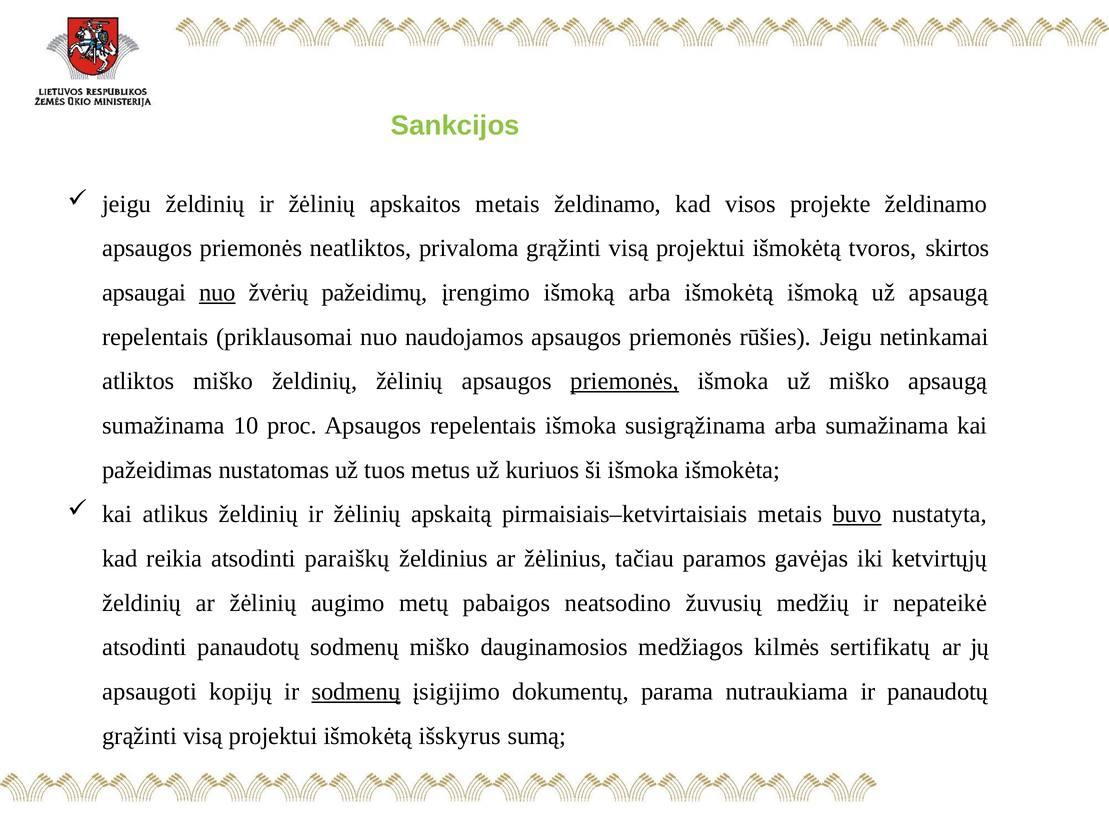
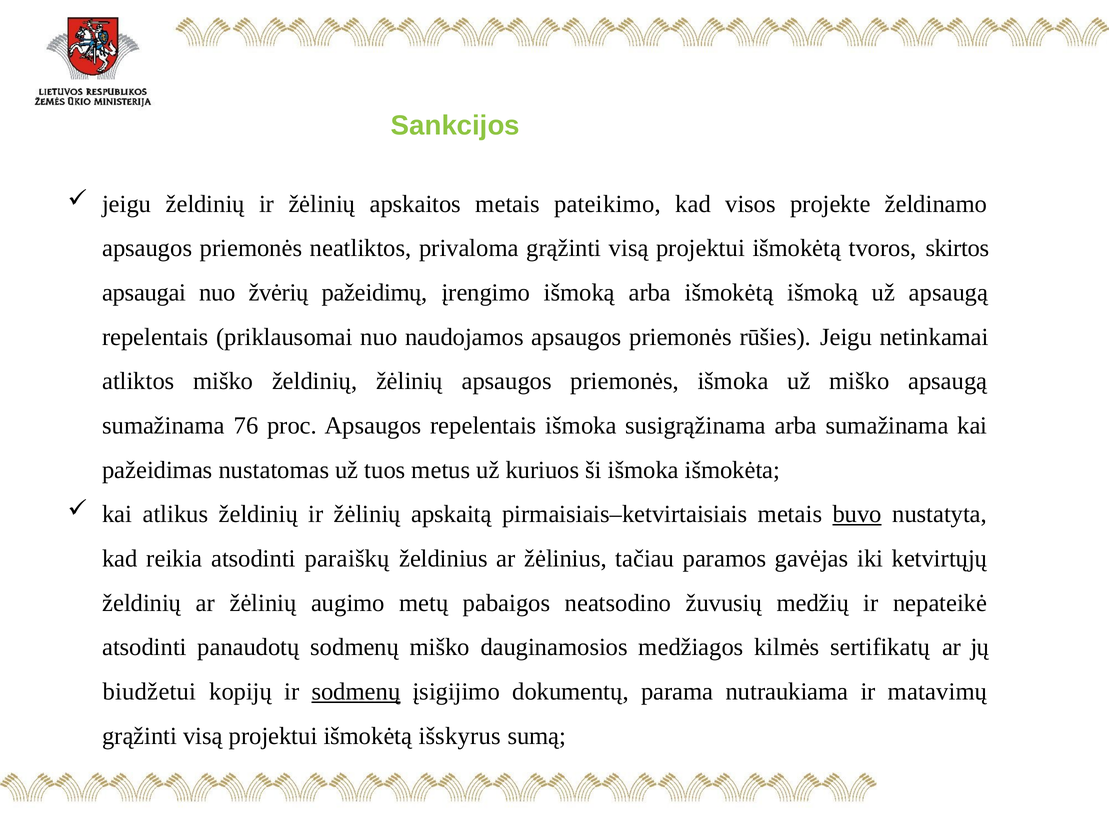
metais želdinamo: želdinamo -> pateikimo (607, 204)
nuo underline: present -> none (217, 293)
priemonės underline: present -> none (625, 381)
10: 10 -> 76 (246, 426)
apsaugoti: apsaugoti -> biudžetui (149, 691)
ir panaudotų: panaudotų -> matavimų (938, 691)
